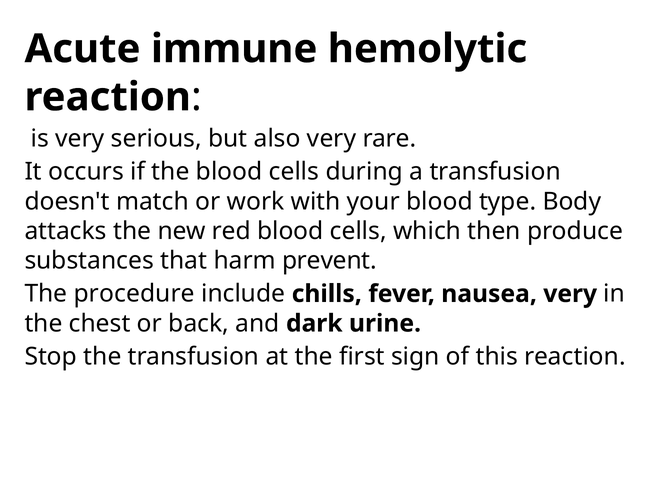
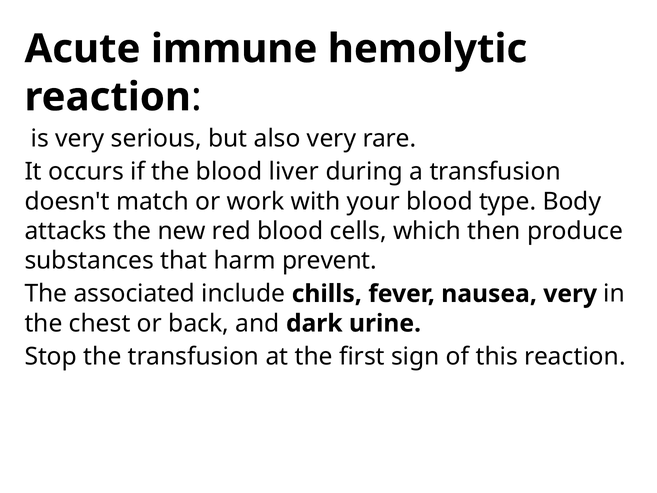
the blood cells: cells -> liver (294, 172)
procedure: procedure -> associated (134, 294)
